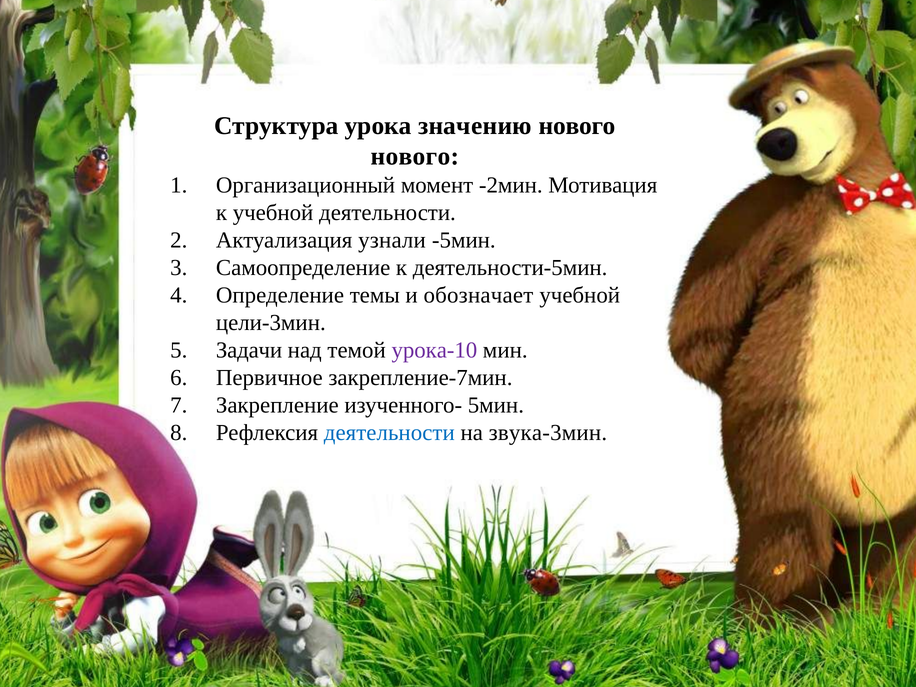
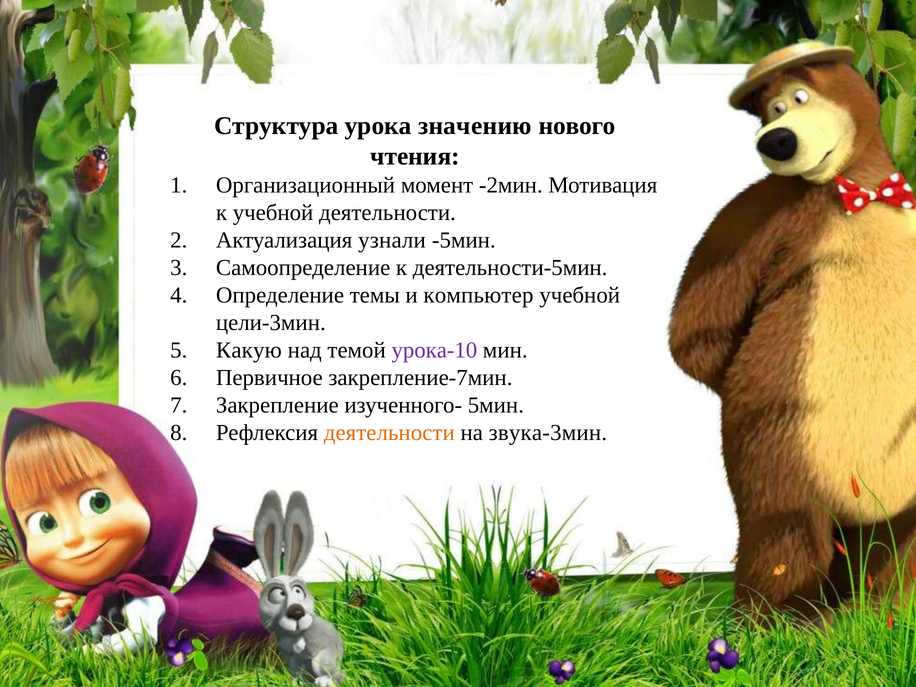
нового: нового -> чтения (415, 156)
обозначает: обозначает -> компьютер (478, 295)
Задачи: Задачи -> Какую (249, 350)
деятельности colour: blue -> orange (389, 433)
